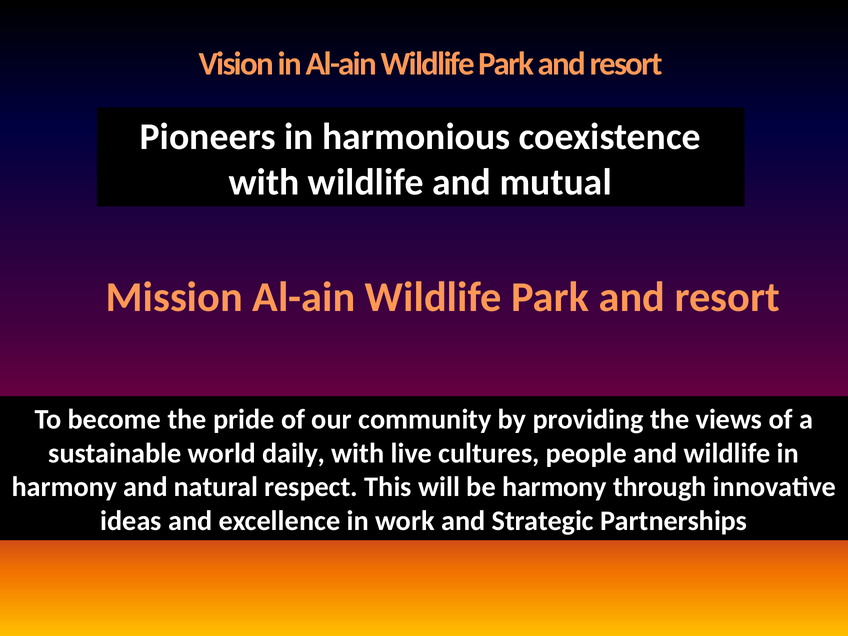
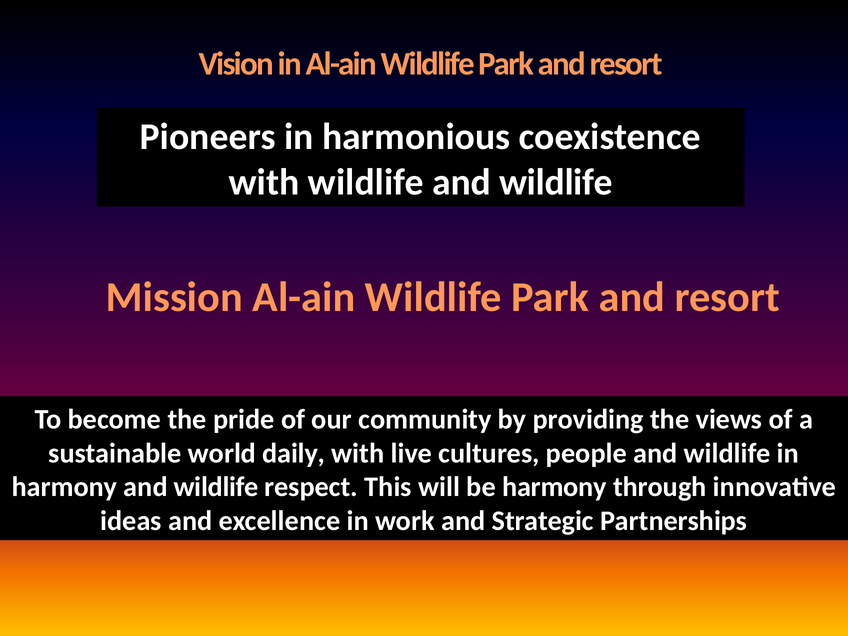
wildlife and mutual: mutual -> wildlife (556, 182)
harmony and natural: natural -> wildlife (216, 487)
